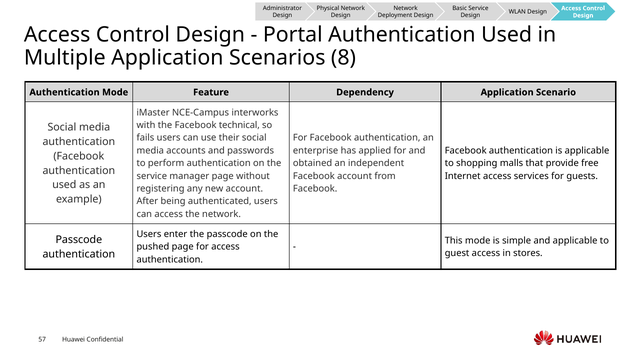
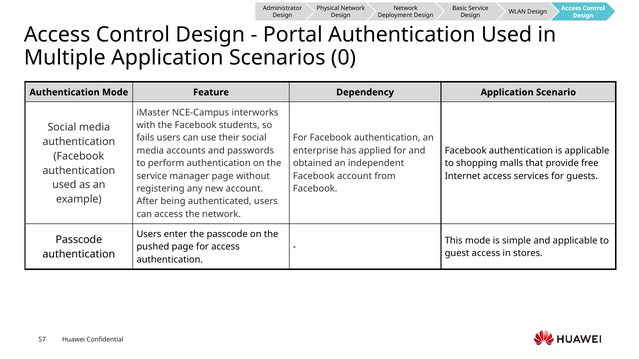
8: 8 -> 0 (343, 58)
technical: technical -> students (239, 125)
